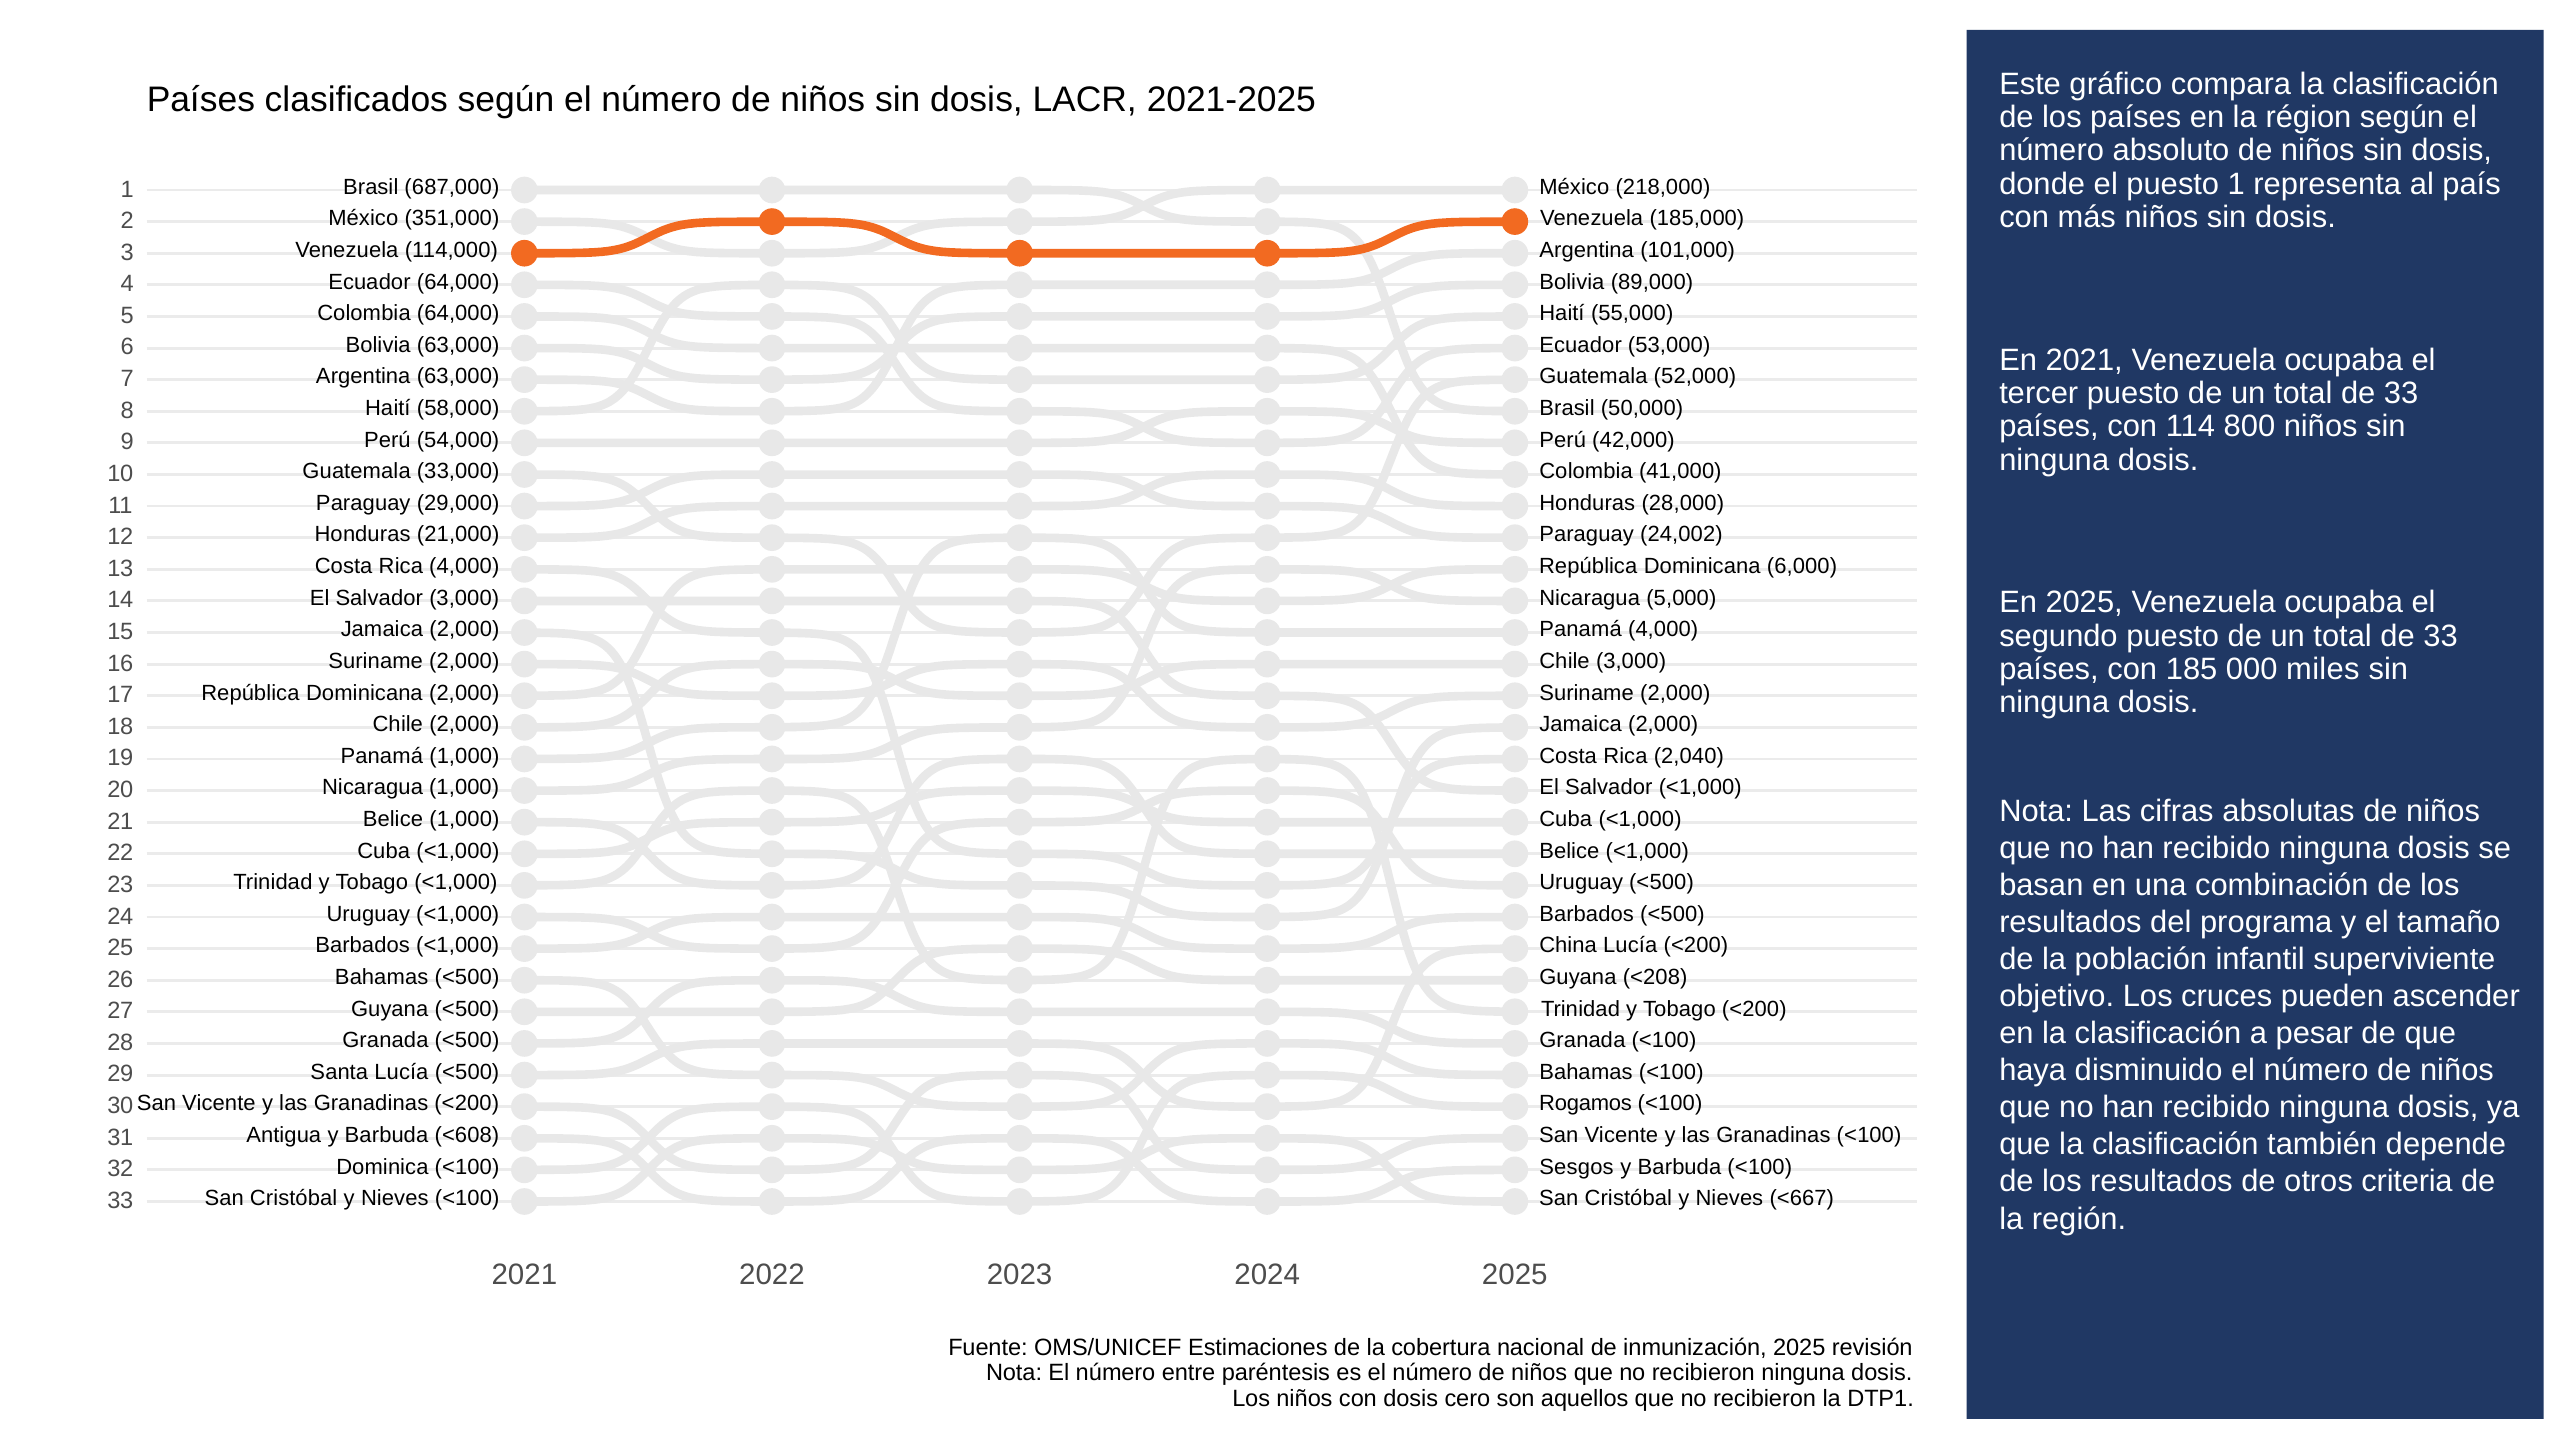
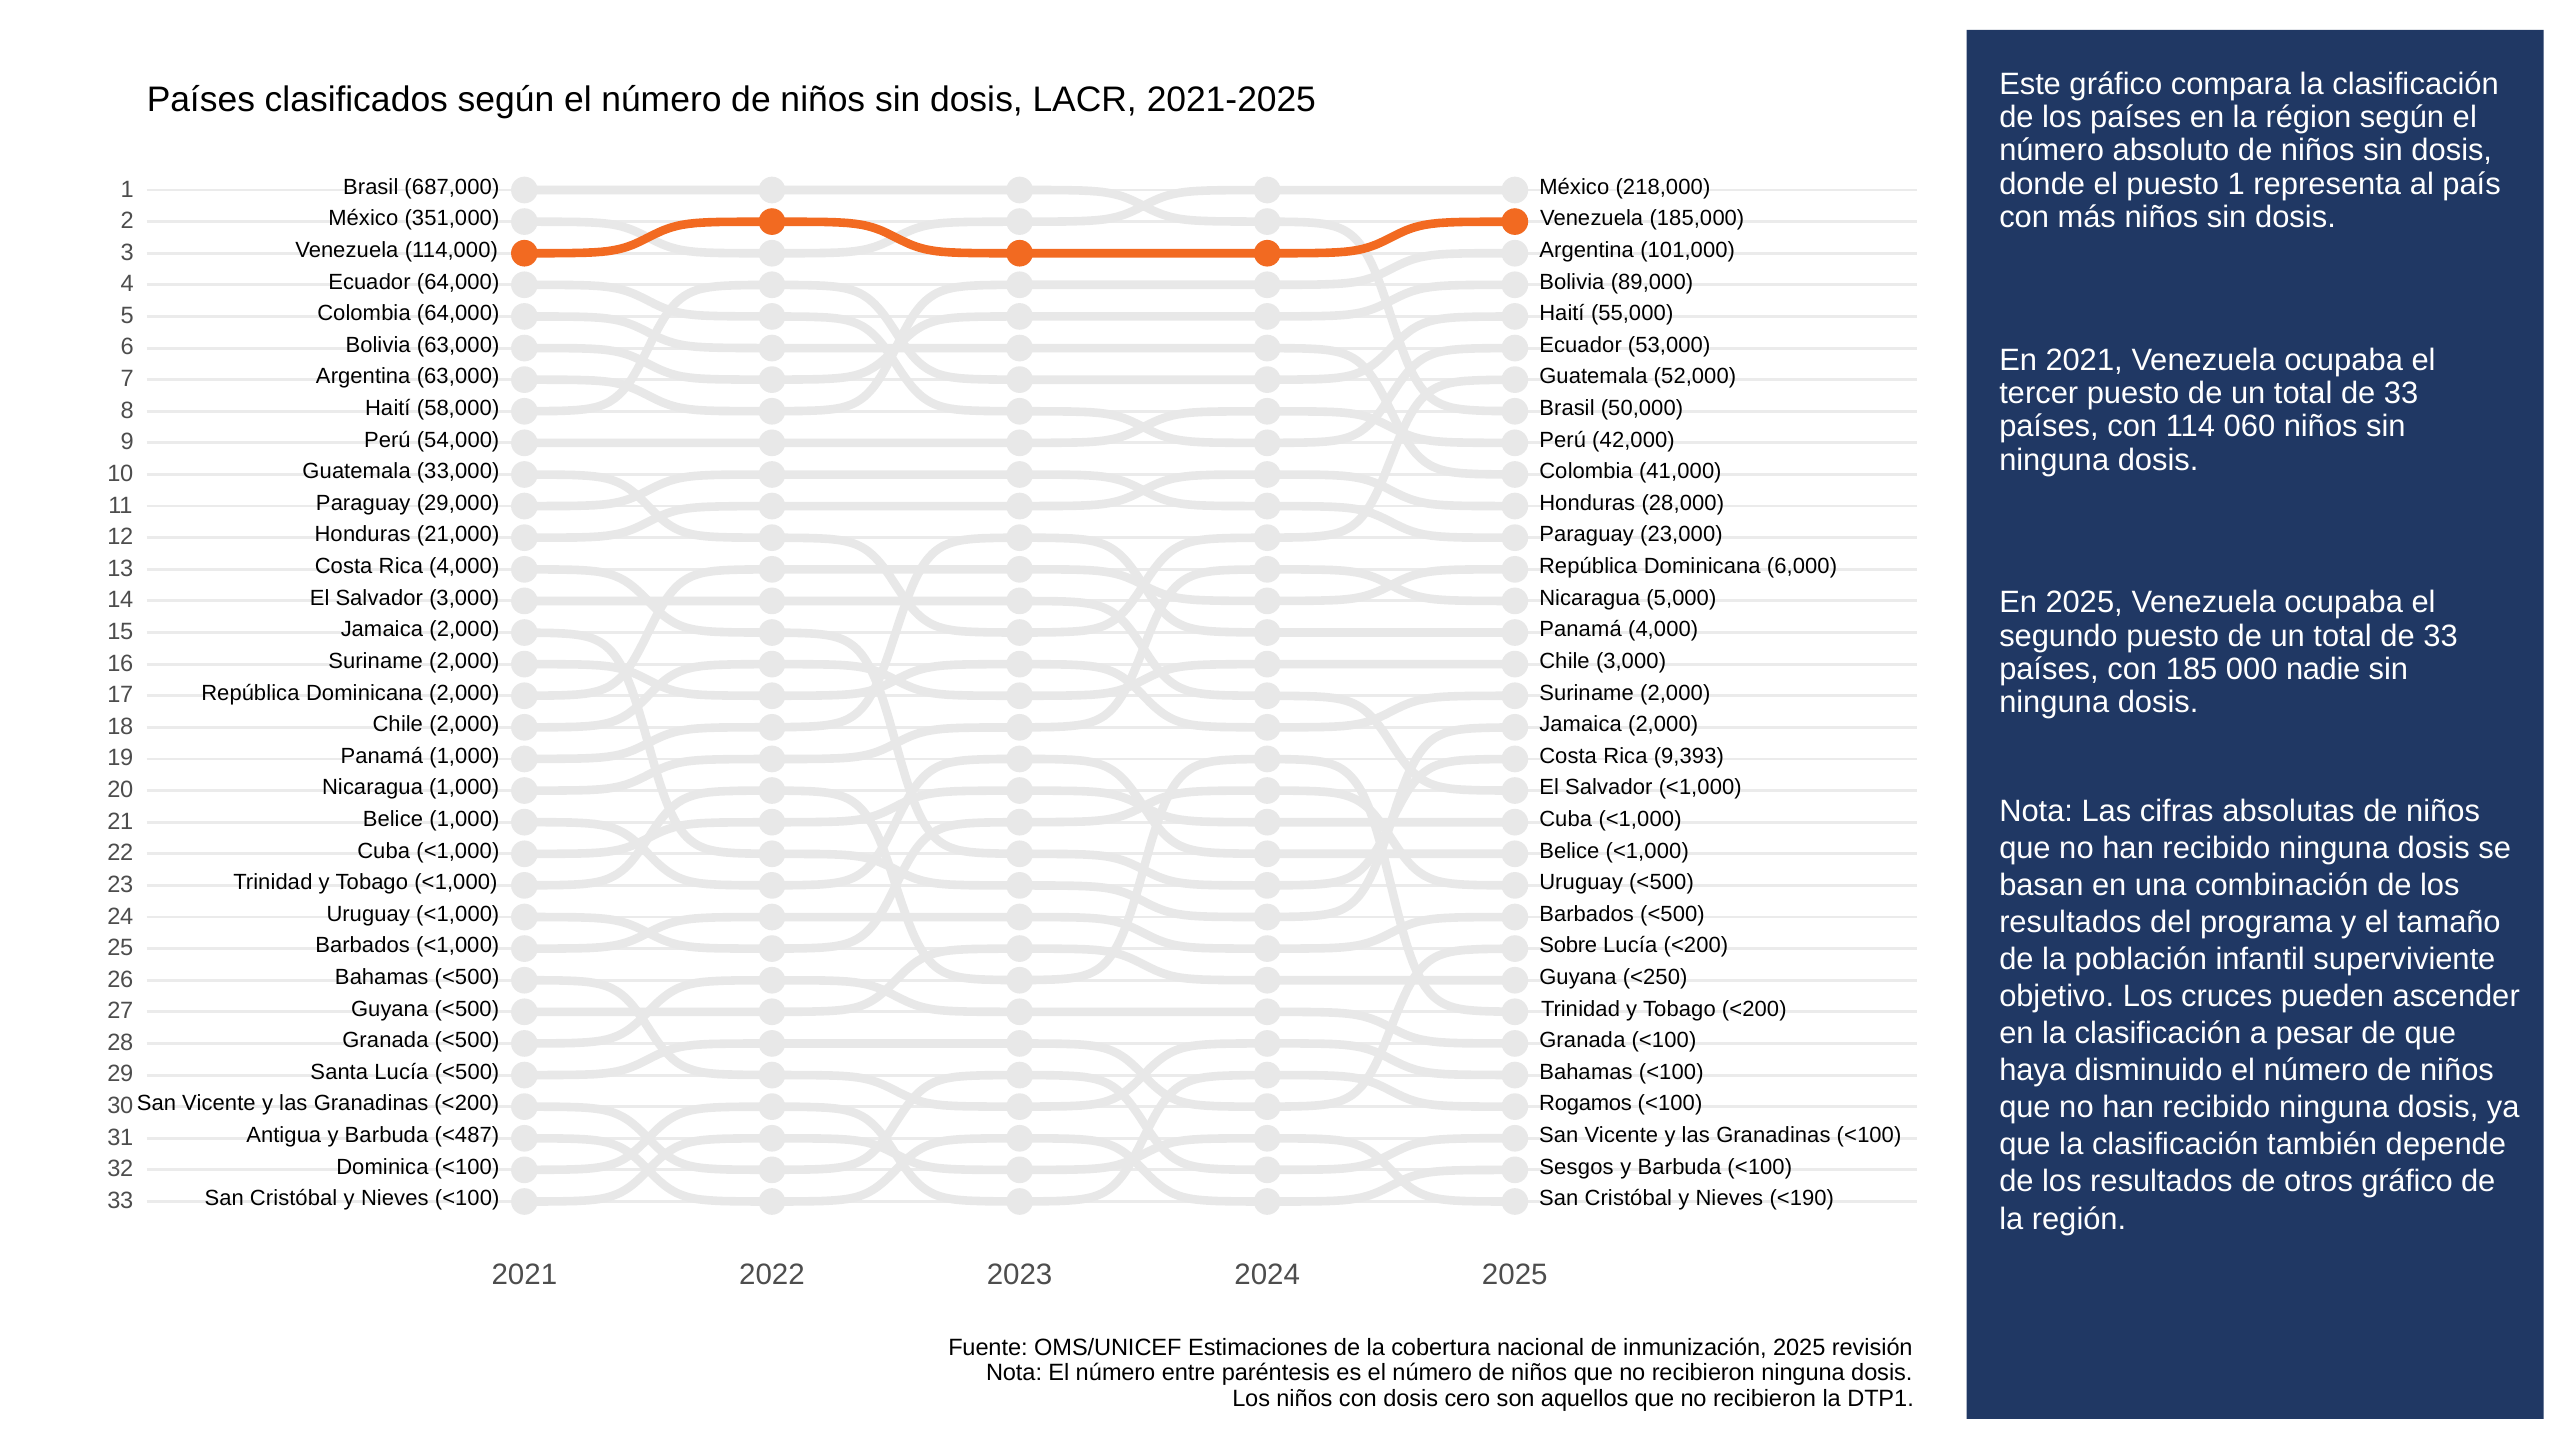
800: 800 -> 060 (2249, 427)
24,002: 24,002 -> 23,000 (1681, 535)
miles: miles -> nadie (2323, 669)
2,040: 2,040 -> 9,393 (1689, 756)
China: China -> Sobre (1568, 946)
<208: <208 -> <250 (1655, 977)
<608: <608 -> <487 (467, 1135)
otros criteria: criteria -> gráfico (2407, 1182)
<667: <667 -> <190 (1802, 1198)
